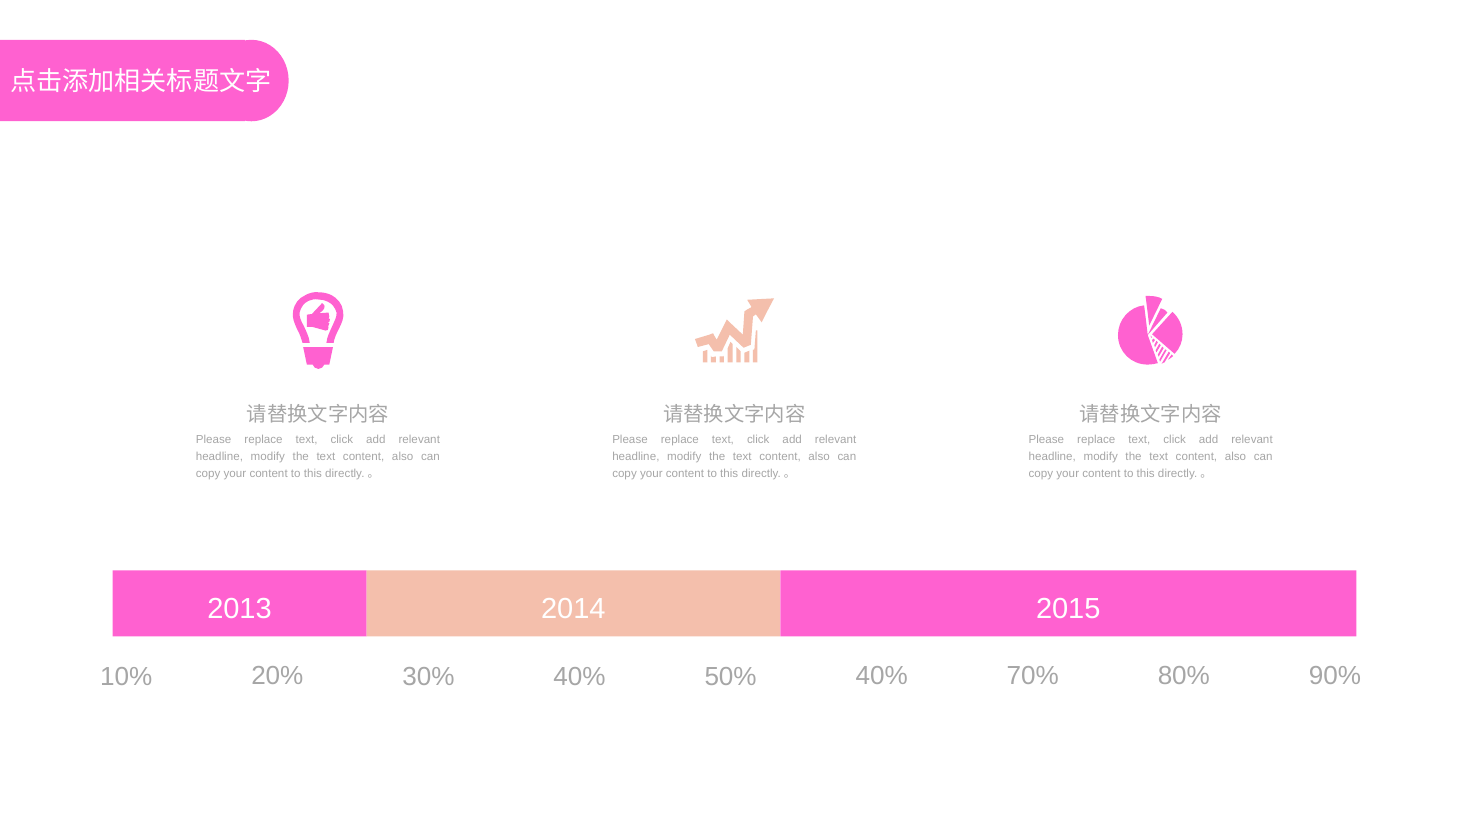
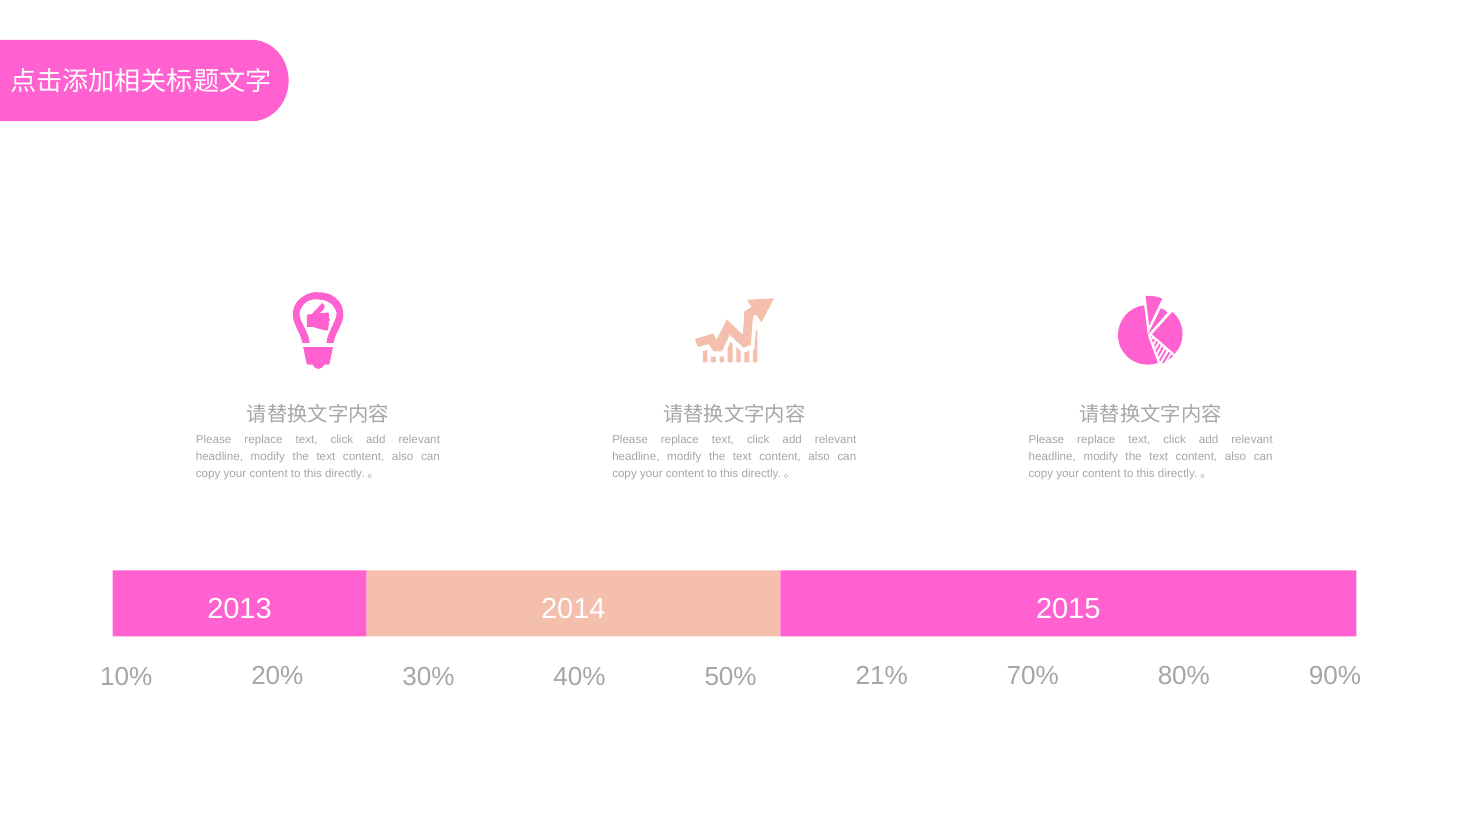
50% 40%: 40% -> 21% (882, 676)
